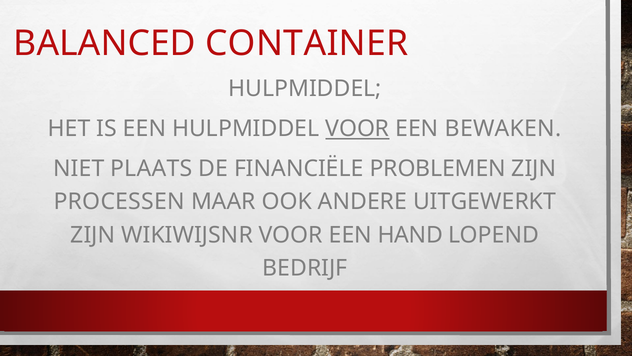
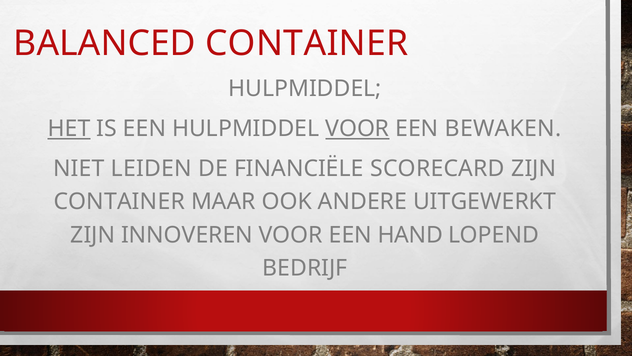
HET underline: none -> present (69, 128)
PLAATS: PLAATS -> LEIDEN (151, 168)
PROBLEMEN: PROBLEMEN -> SCORECARD (437, 168)
PROCESSEN: PROCESSEN -> CONTAINER (119, 201)
WIKIWIJSNR: WIKIWIJSNR -> INNOVEREN (187, 235)
